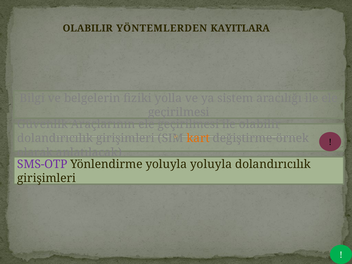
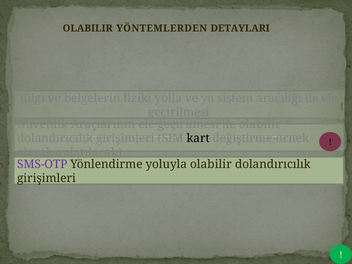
KAYITLARA: KAYITLARA -> DETAYLARI (240, 28)
kart colour: orange -> black (198, 138)
yoluyla yoluyla: yoluyla -> olabilir (211, 164)
